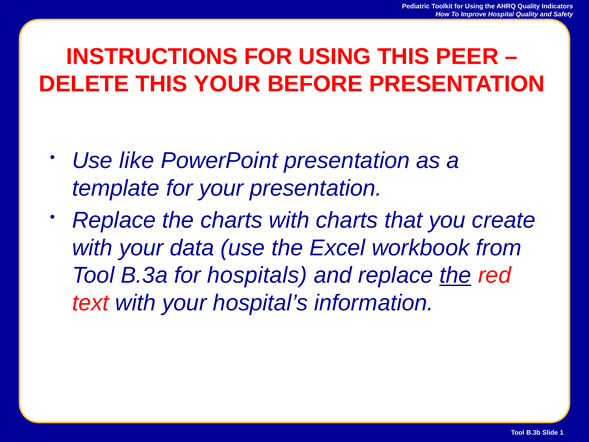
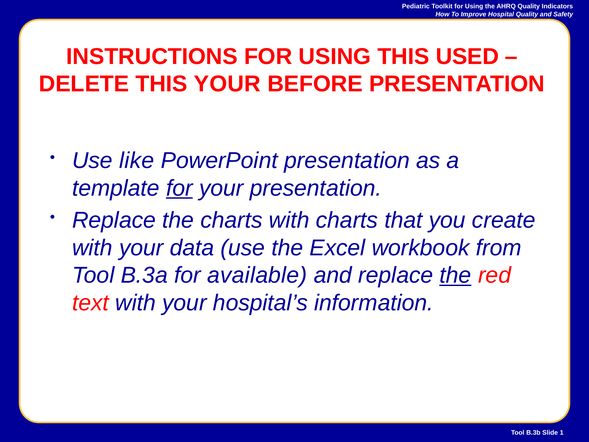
PEER: PEER -> USED (467, 57)
for underline: none -> present (179, 188)
hospitals: hospitals -> available (257, 275)
